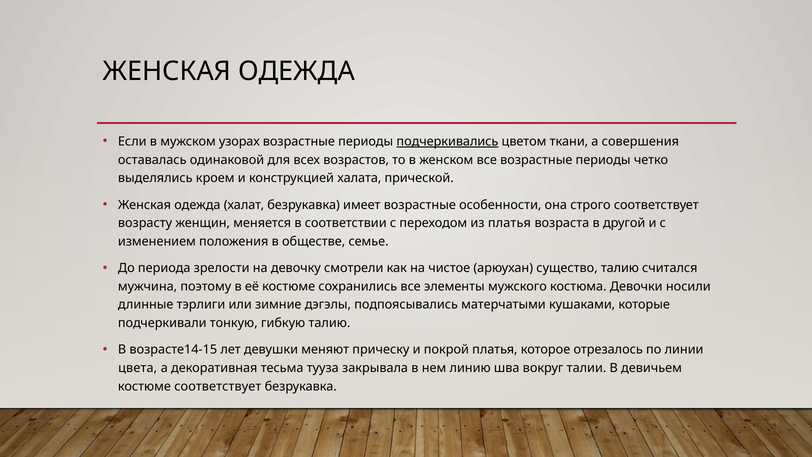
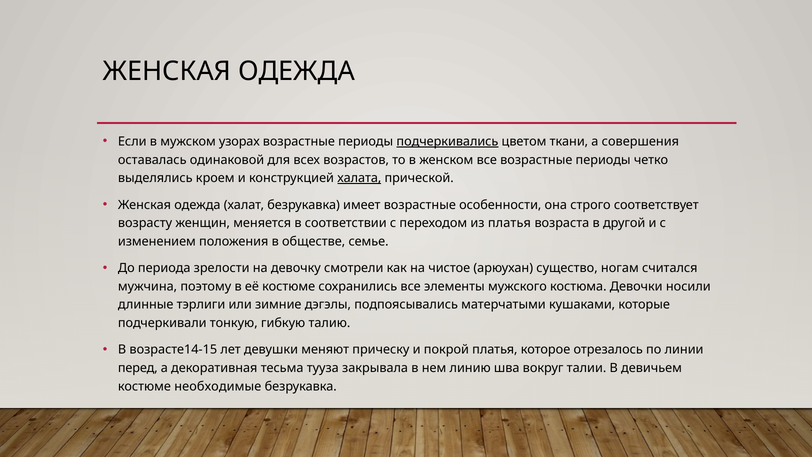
халата underline: none -> present (359, 178)
существо талию: талию -> ногам (620, 268)
цвета: цвета -> перед (138, 368)
костюме соответствует: соответствует -> необходимые (218, 386)
